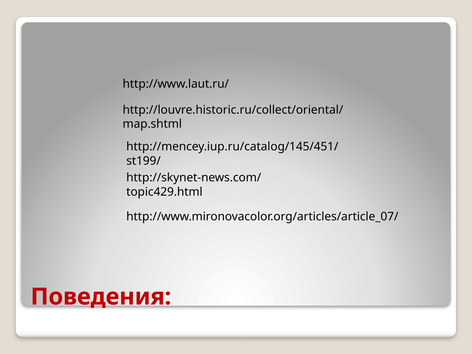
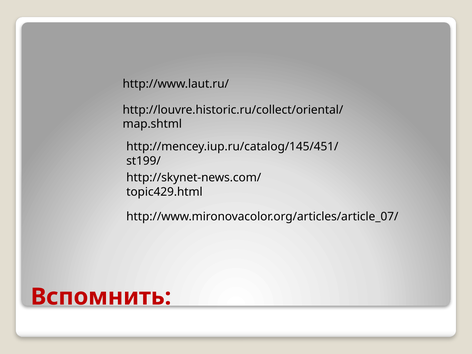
Поведения: Поведения -> Вспомнить (101, 297)
